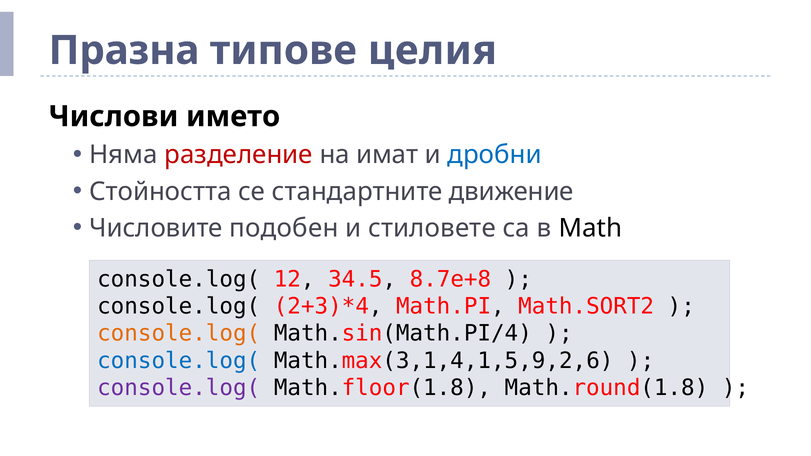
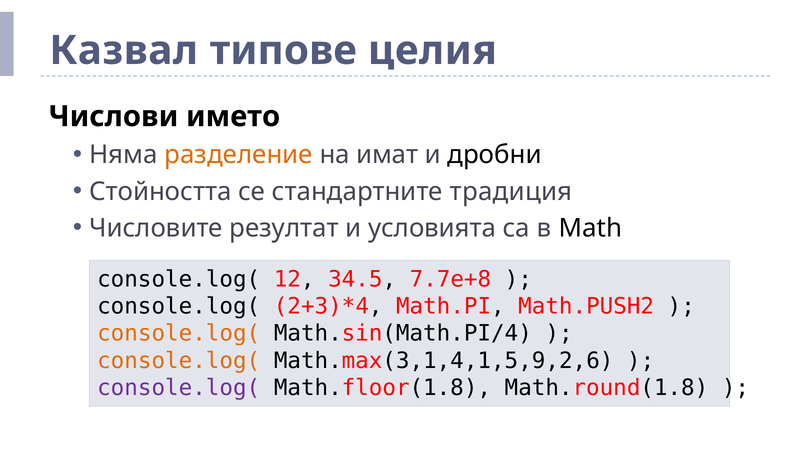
Празна: Празна -> Казвал (124, 51)
разделение colour: red -> orange (239, 155)
дробни colour: blue -> black (495, 155)
движение: движение -> традиция (511, 192)
подобен: подобен -> резултат (284, 228)
стиловете: стиловете -> условията (432, 228)
8.7e+8: 8.7e+8 -> 7.7e+8 (450, 280)
Math.SORT2: Math.SORT2 -> Math.PUSH2 (586, 307)
console.log( colour: blue -> orange (179, 361)
